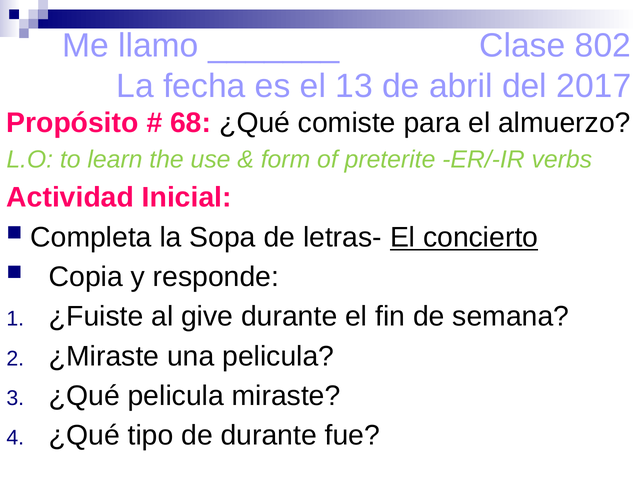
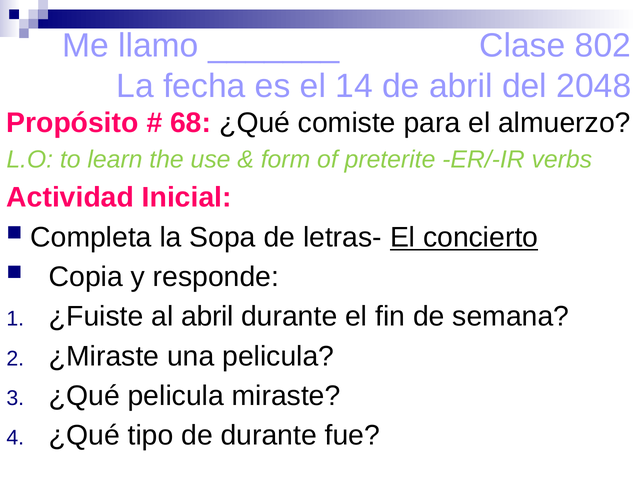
13: 13 -> 14 (354, 86)
2017: 2017 -> 2048 (594, 86)
al give: give -> abril (207, 317)
